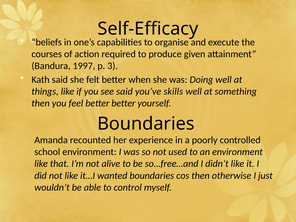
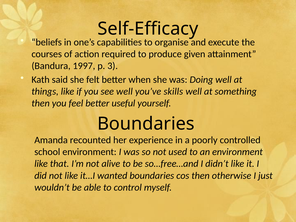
see said: said -> well (124, 91)
better better: better -> useful (123, 103)
